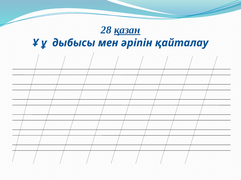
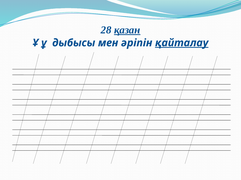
қайталау underline: none -> present (182, 43)
